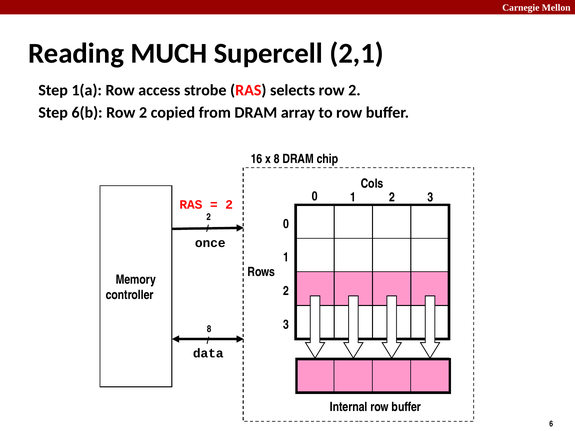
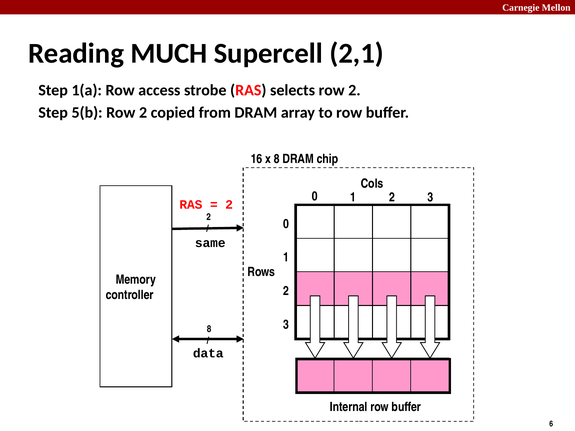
6(b: 6(b -> 5(b (87, 113)
once: once -> same (210, 243)
